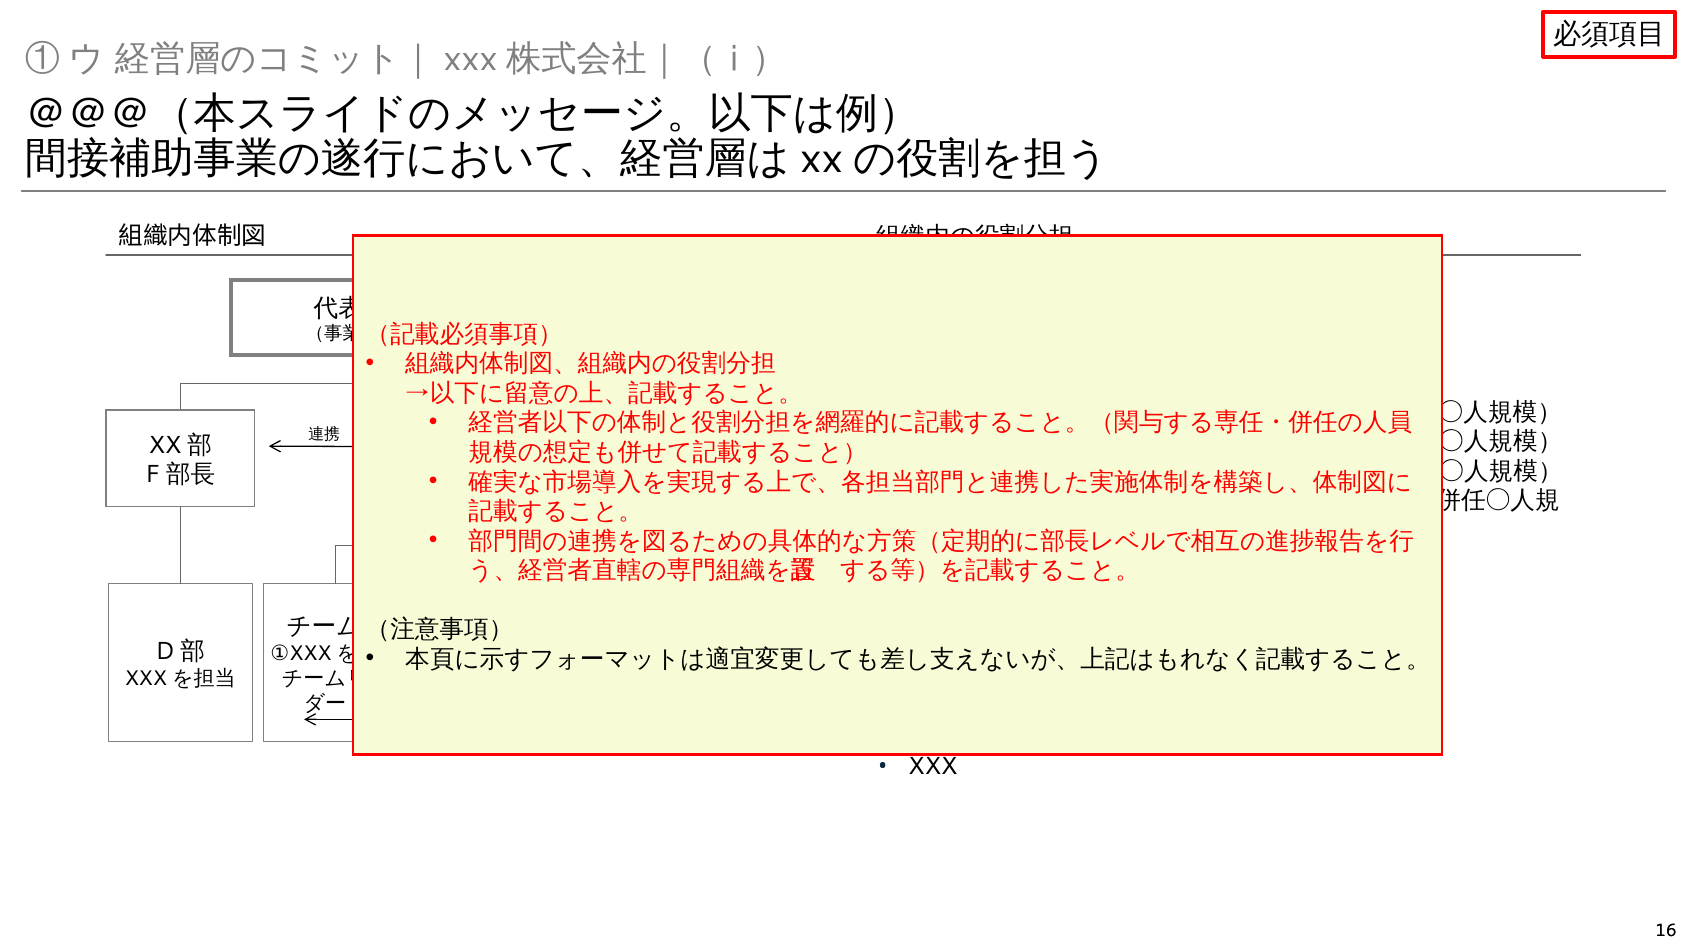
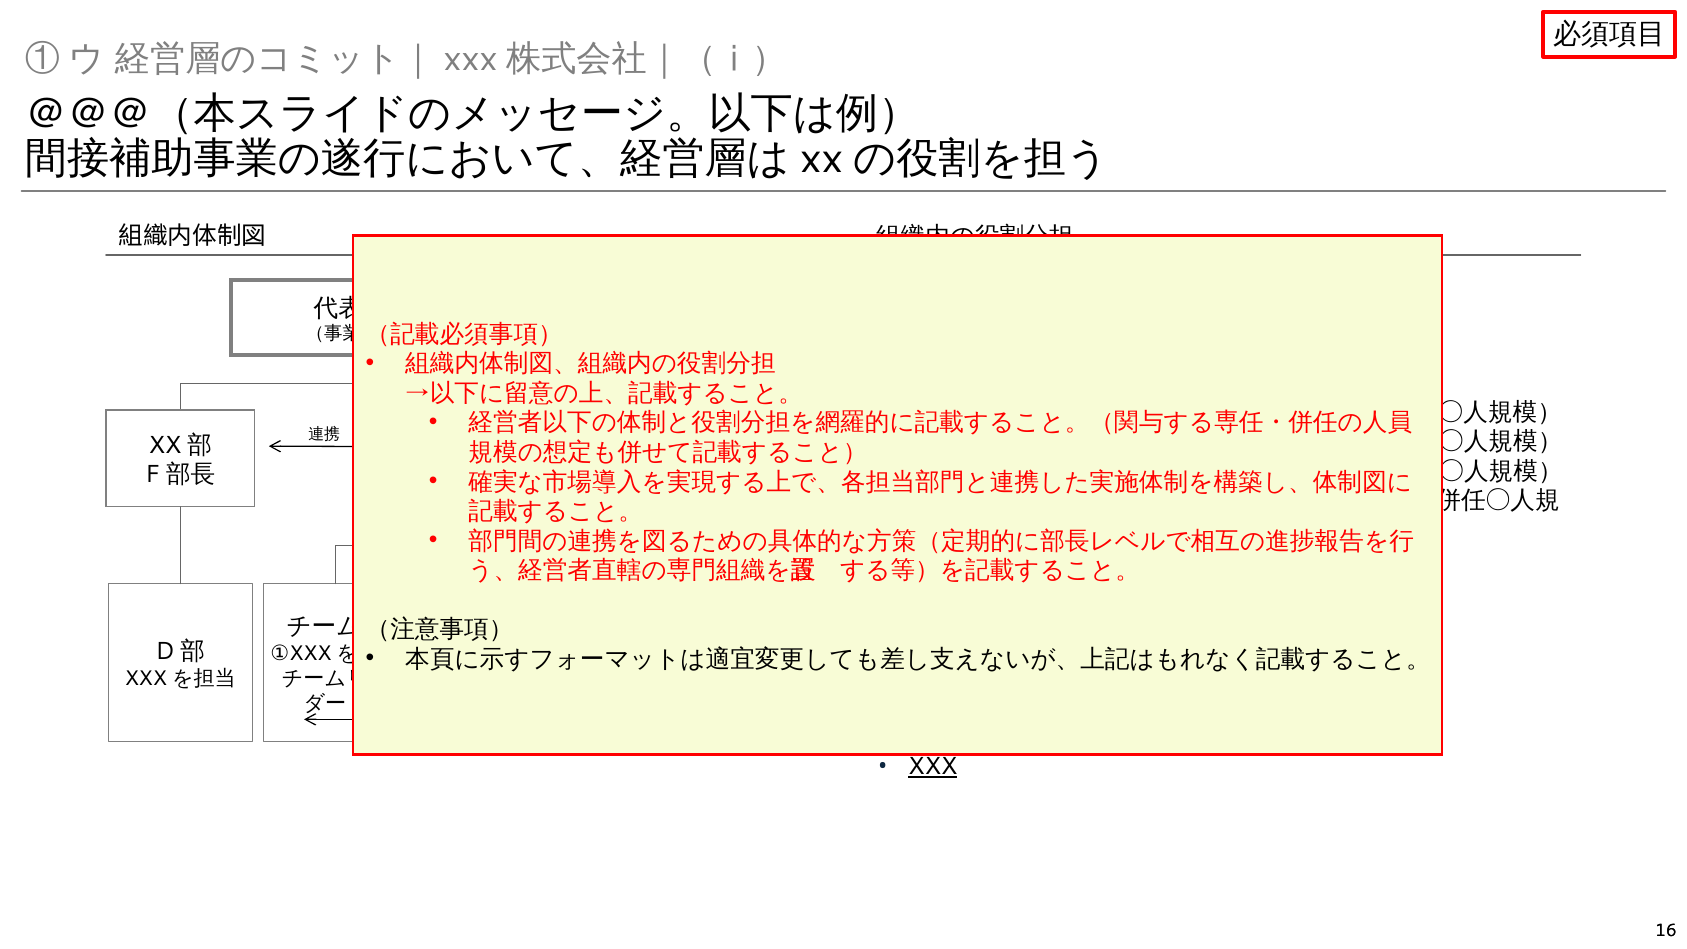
XXX underline: none -> present (933, 766)
